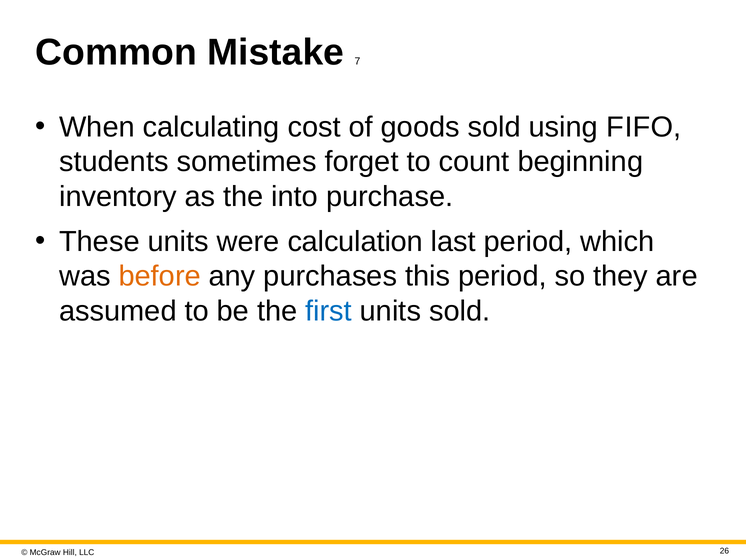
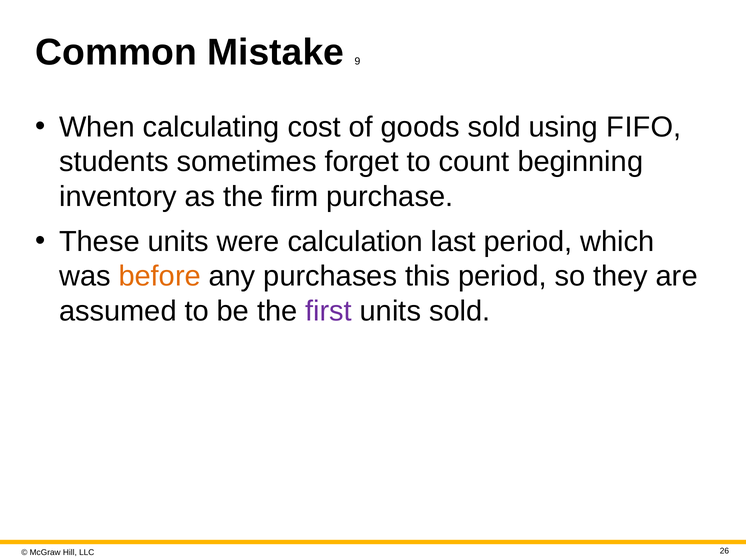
7: 7 -> 9 (357, 61)
into: into -> firm (295, 197)
first colour: blue -> purple (329, 311)
